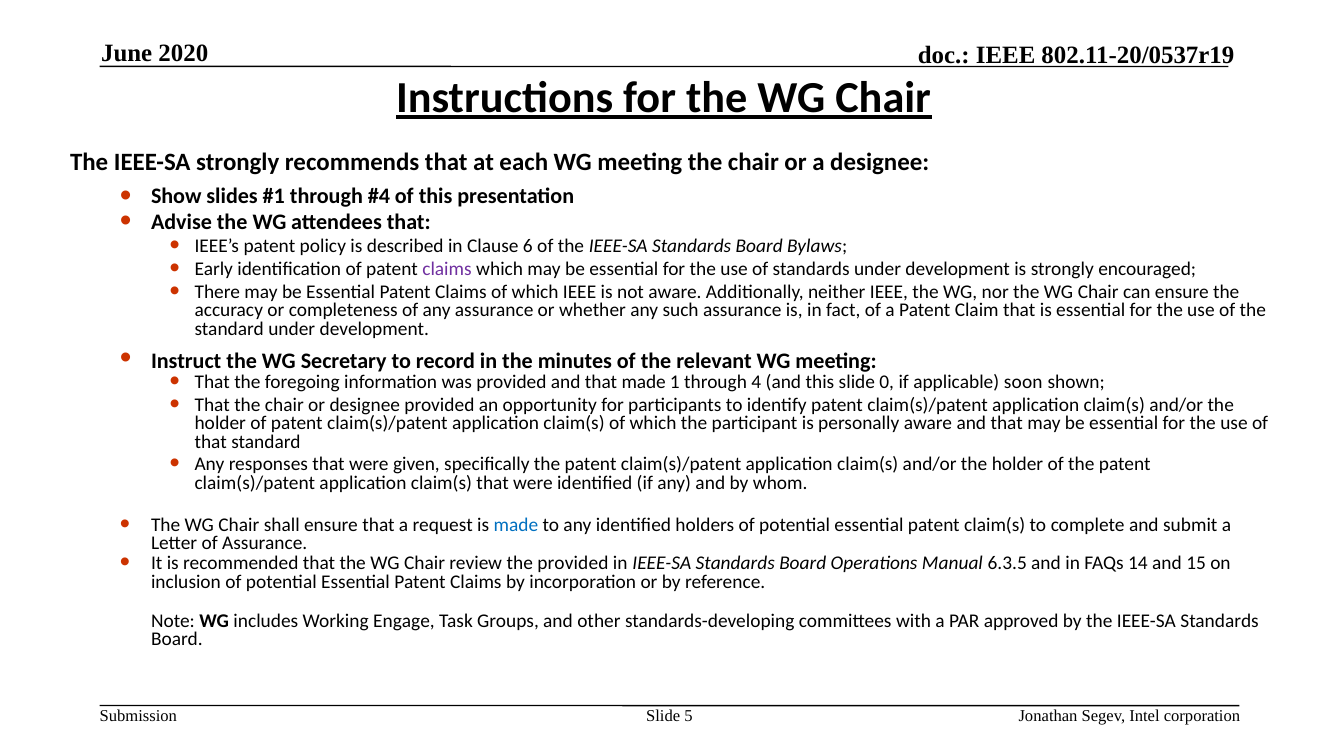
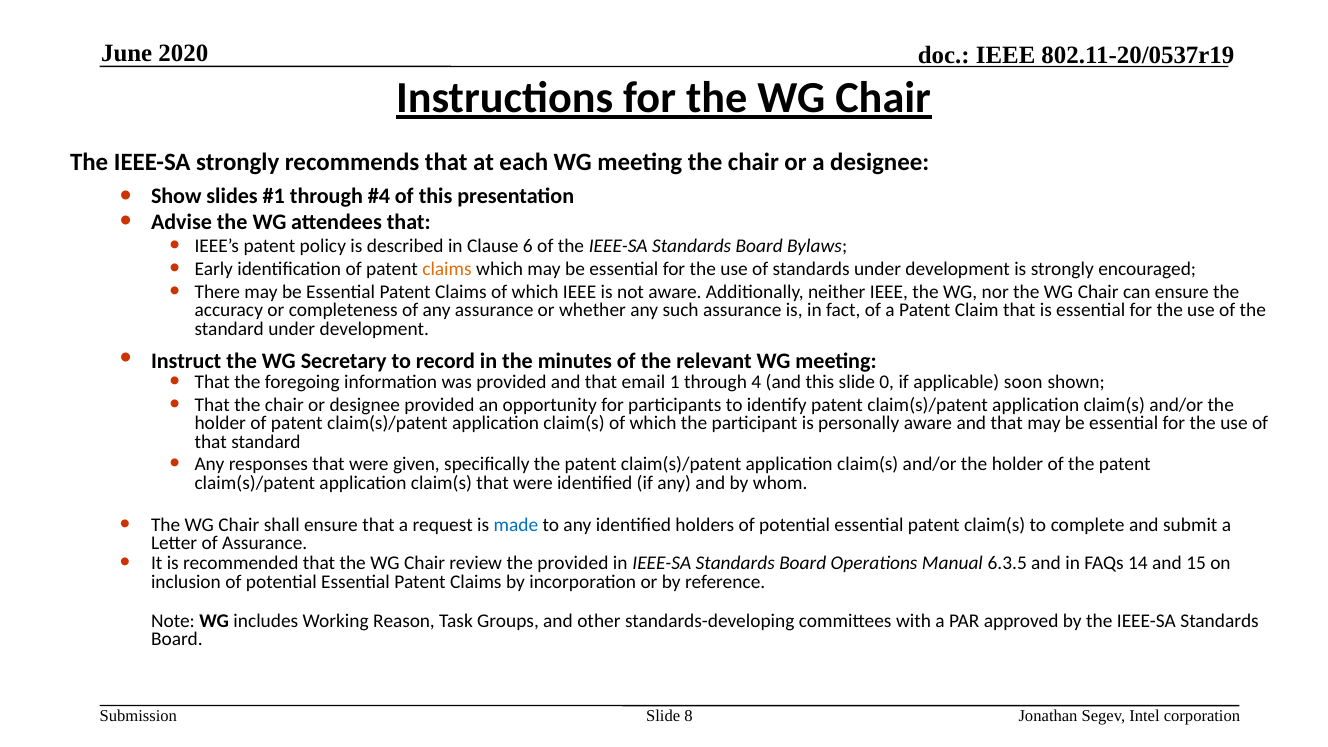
claims colour: purple -> orange (447, 269)
that made: made -> email (644, 382)
Engage: Engage -> Reason (404, 621)
5: 5 -> 8 (689, 716)
